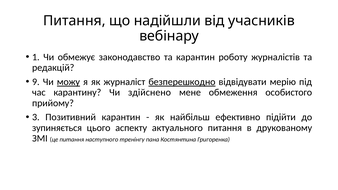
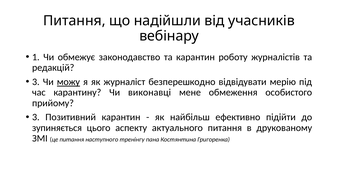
9: 9 -> 3 (36, 82)
безперешкодно underline: present -> none (182, 82)
здійснено: здійснено -> виконавці (150, 93)
